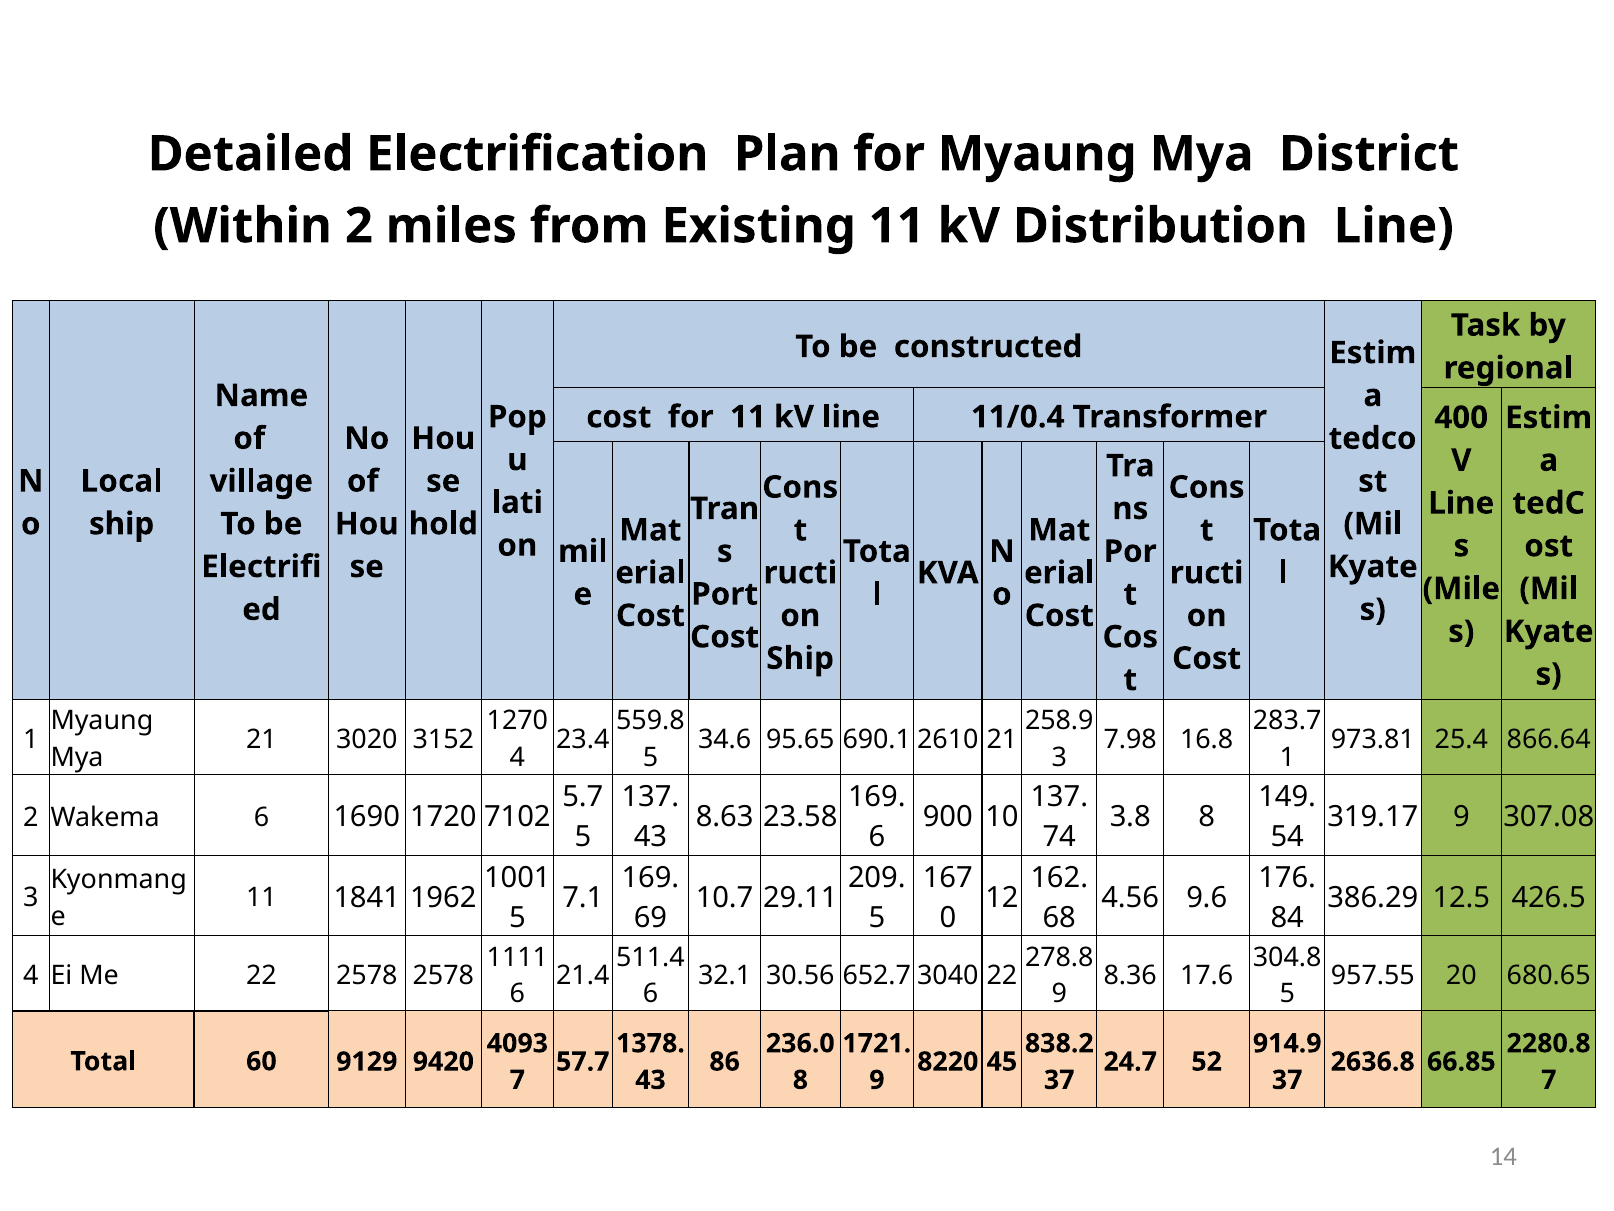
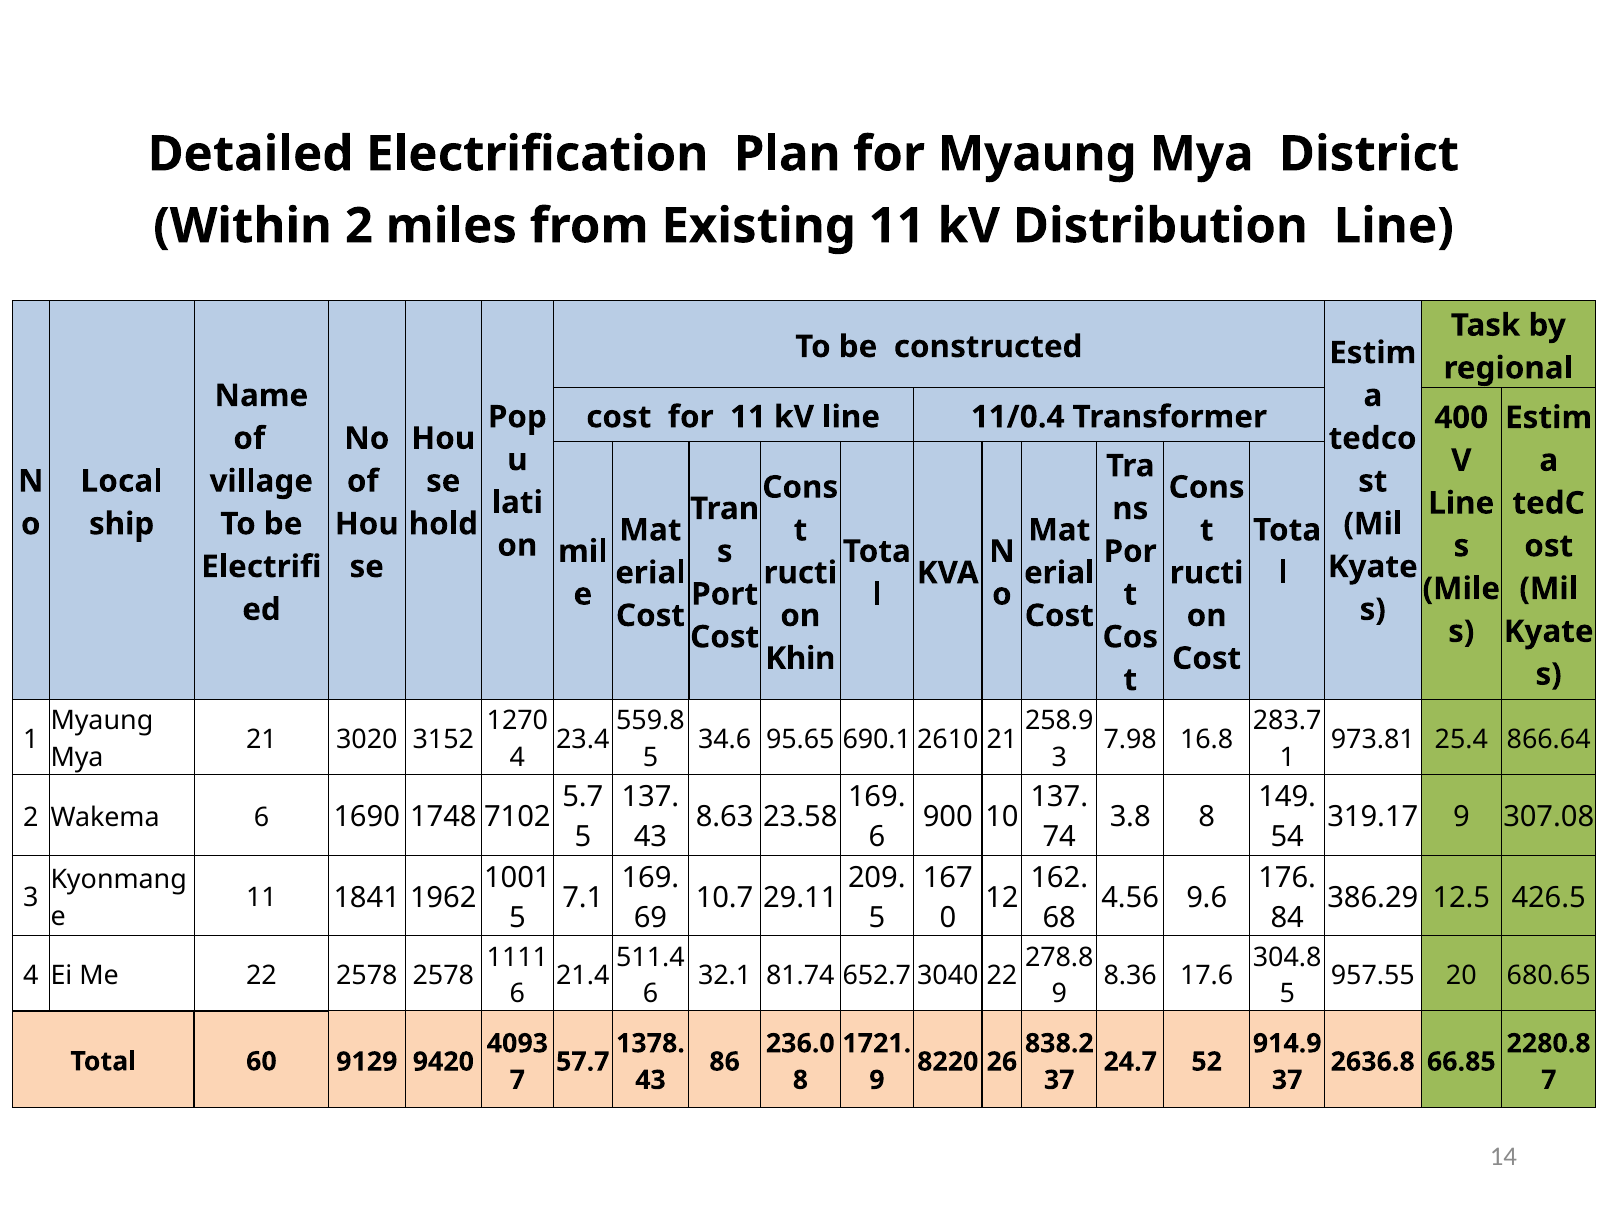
Ship: Ship -> Khin (800, 658)
1720: 1720 -> 1748 (443, 817)
30.56: 30.56 -> 81.74 (800, 975)
45: 45 -> 26 (1002, 1061)
